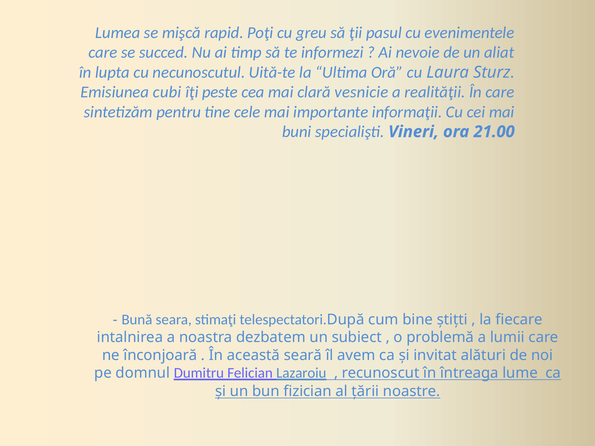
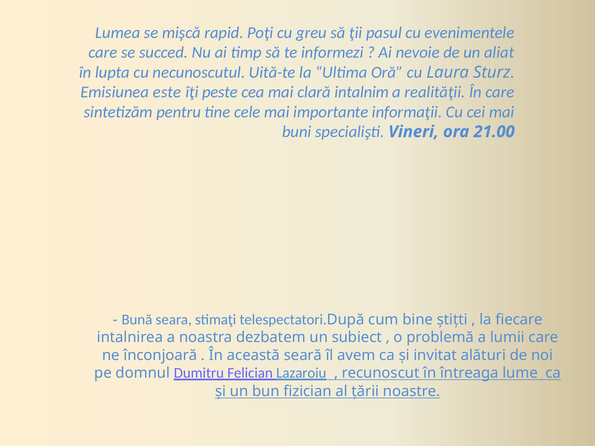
cubi: cubi -> este (167, 92)
vesnicie: vesnicie -> intalnim (362, 92)
